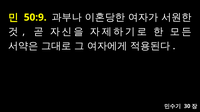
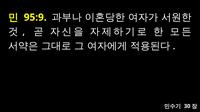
50:9: 50:9 -> 95:9 (35, 17)
